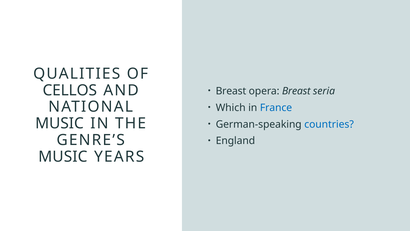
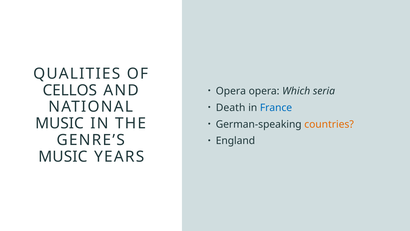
Breast: Breast -> Opera (231, 91)
opera Breast: Breast -> Which (296, 91)
Which: Which -> Death (231, 108)
countries colour: blue -> orange (329, 124)
